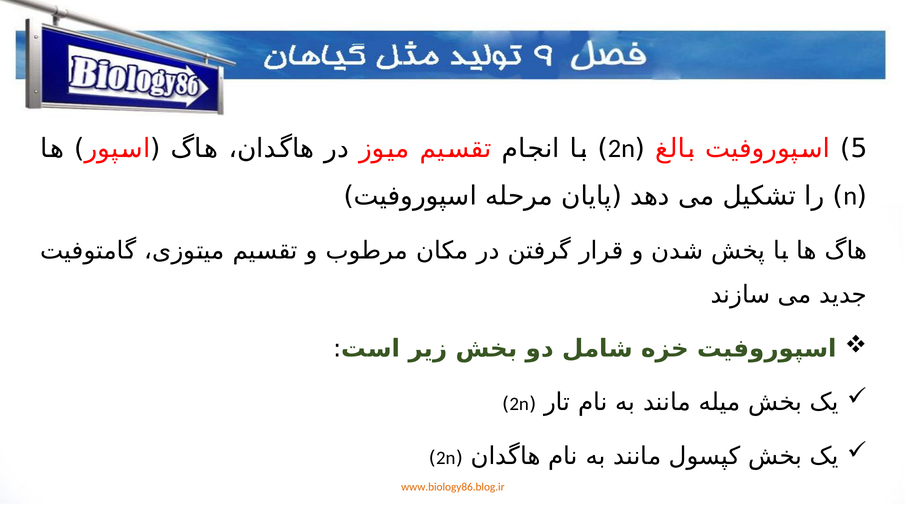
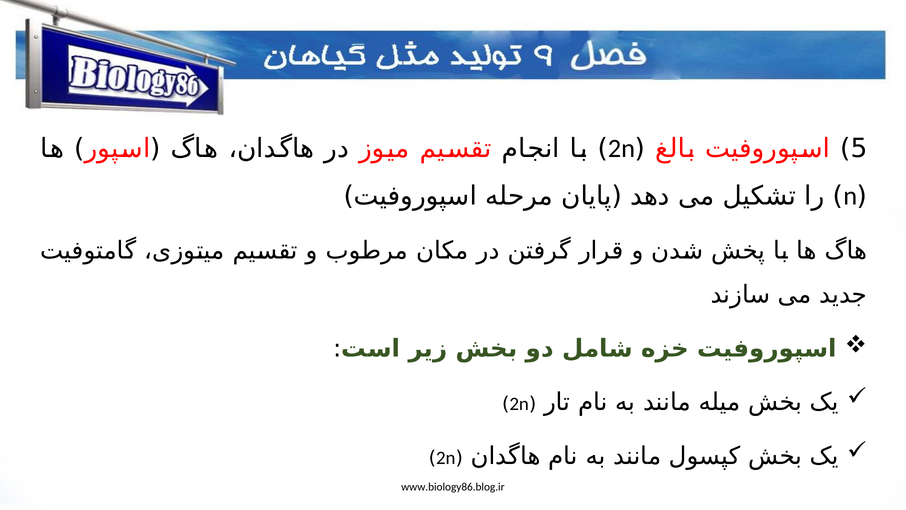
www.biology86.blog.ir colour: orange -> black (453, 487)
